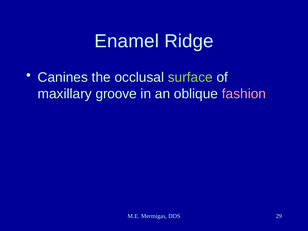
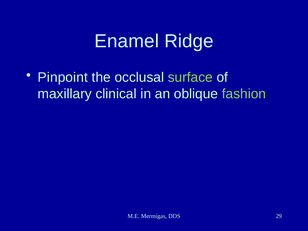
Canines: Canines -> Pinpoint (63, 77)
groove: groove -> clinical (116, 94)
fashion colour: pink -> light green (244, 94)
